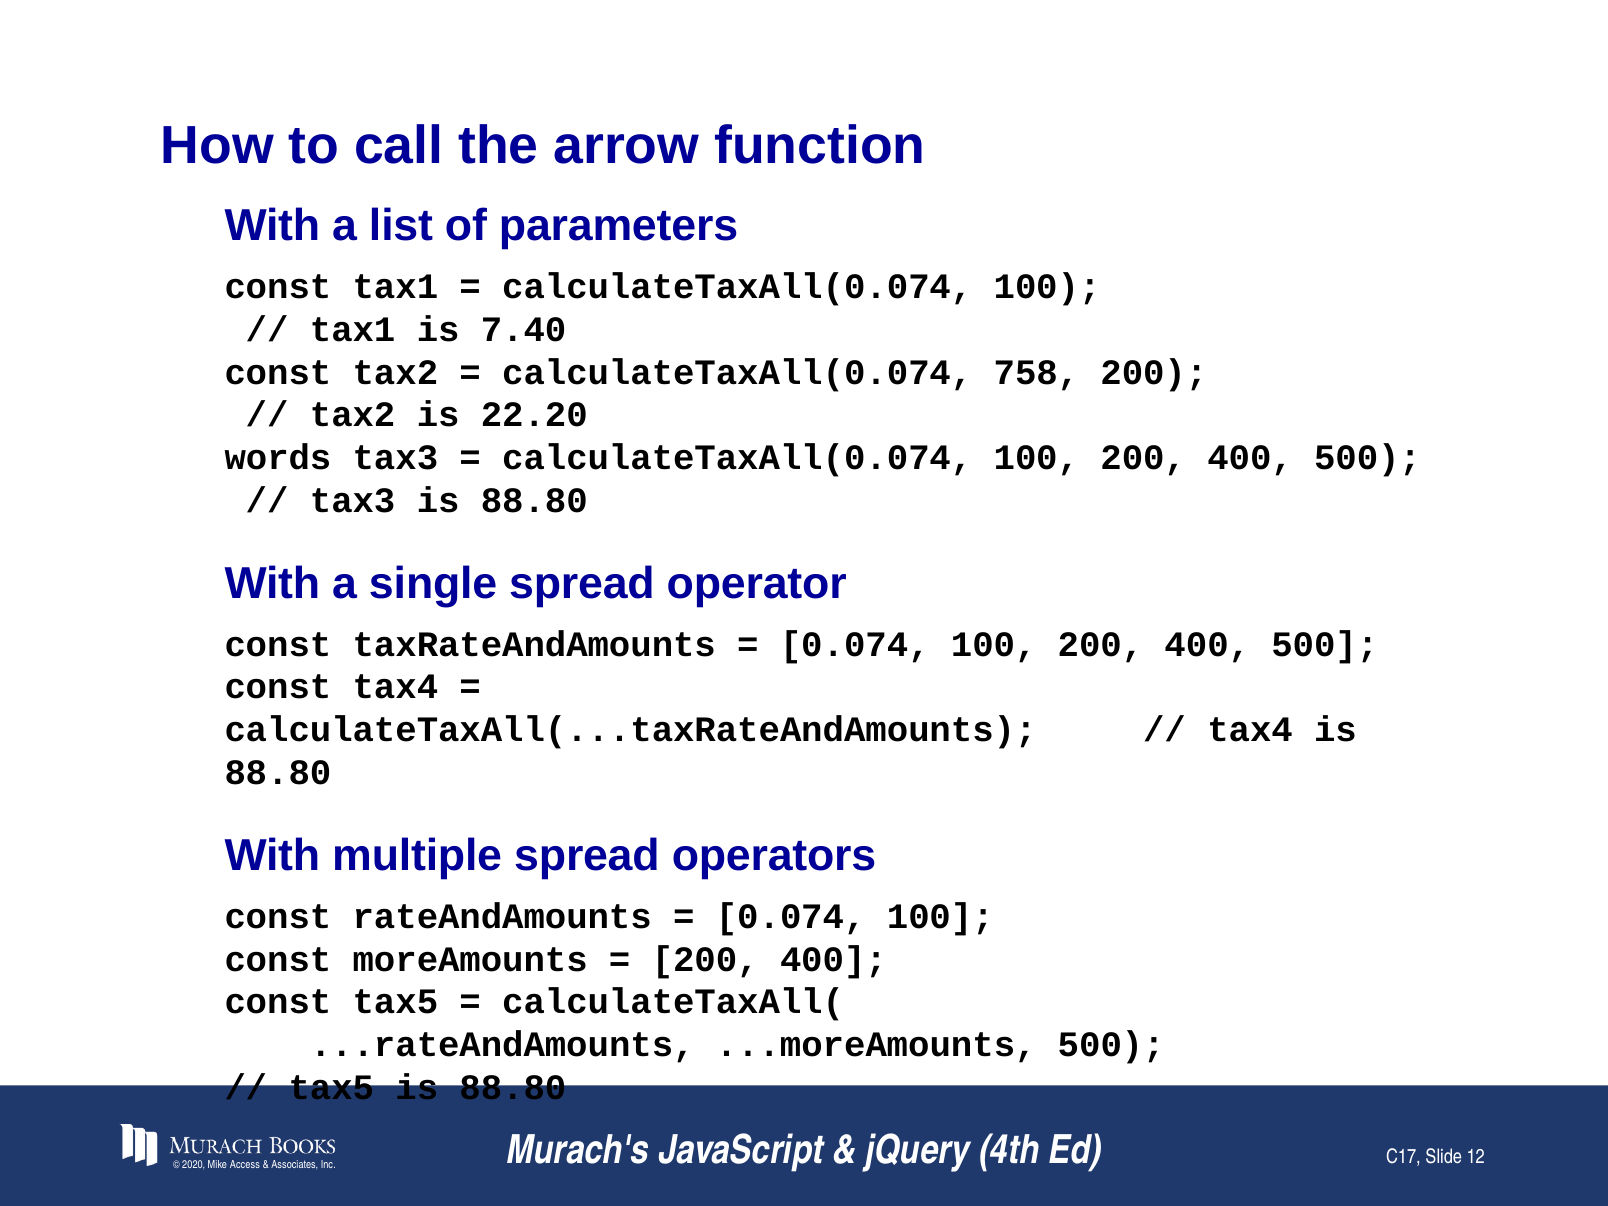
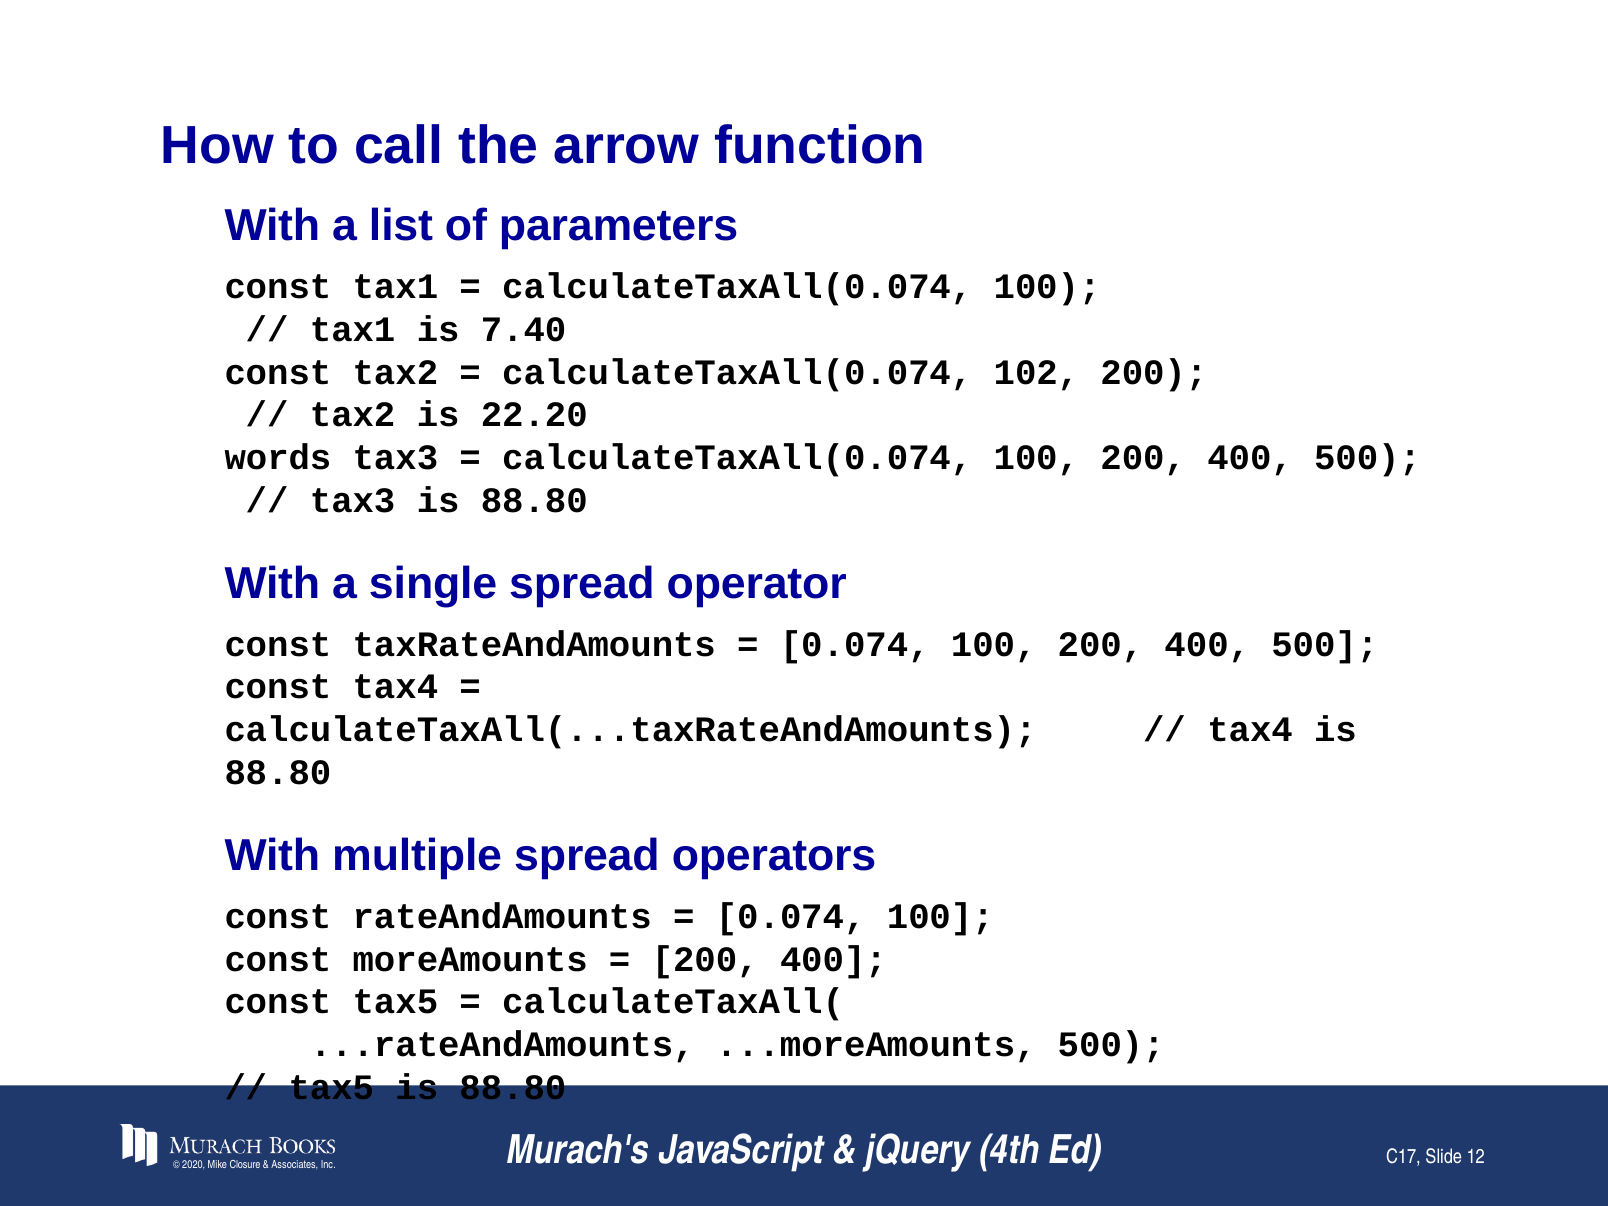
758: 758 -> 102 (1036, 372)
Access: Access -> Closure (245, 1165)
